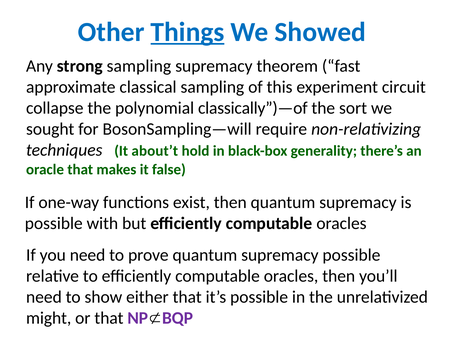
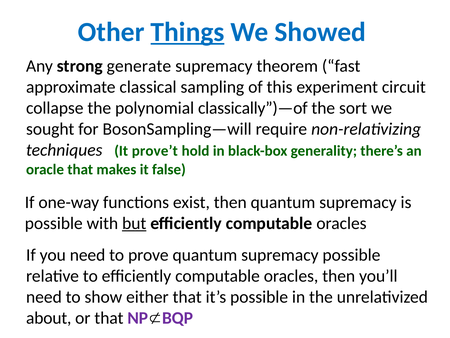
strong sampling: sampling -> generate (139, 66)
about’t: about’t -> prove’t (155, 151)
but underline: none -> present (134, 223)
might: might -> about (49, 318)
